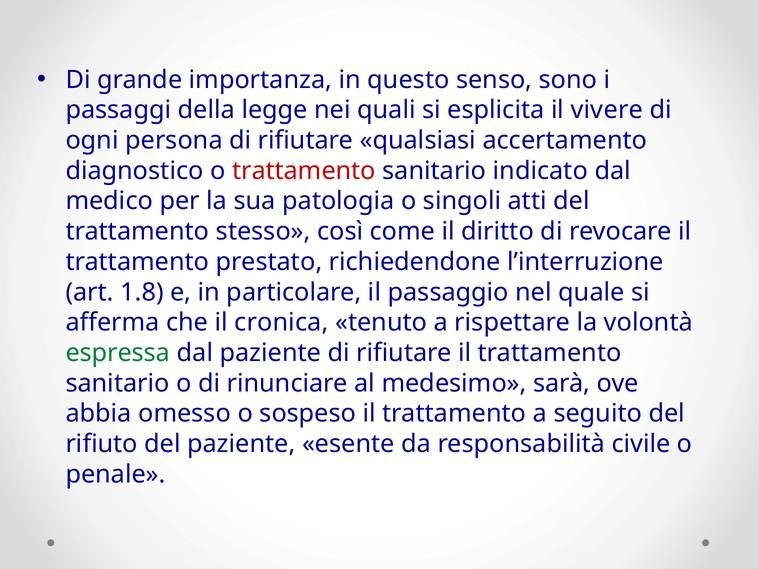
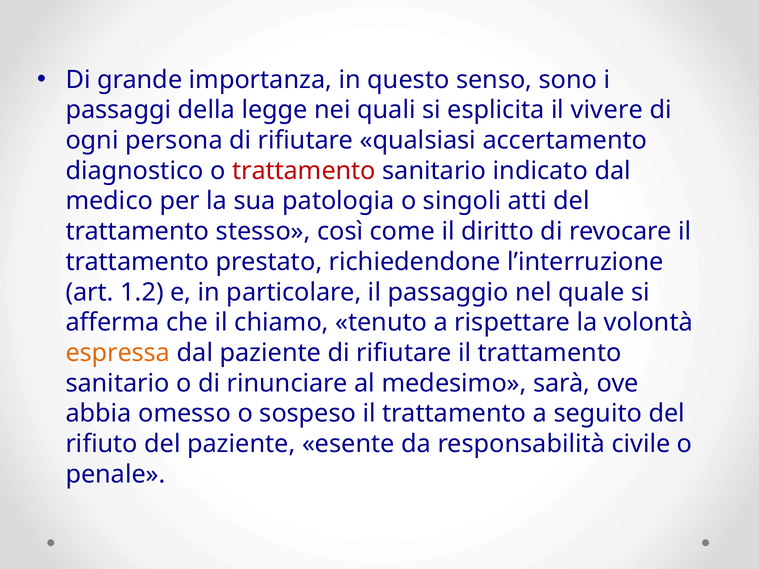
1.8: 1.8 -> 1.2 (142, 292)
cronica: cronica -> chiamo (282, 323)
espressa colour: green -> orange (118, 353)
